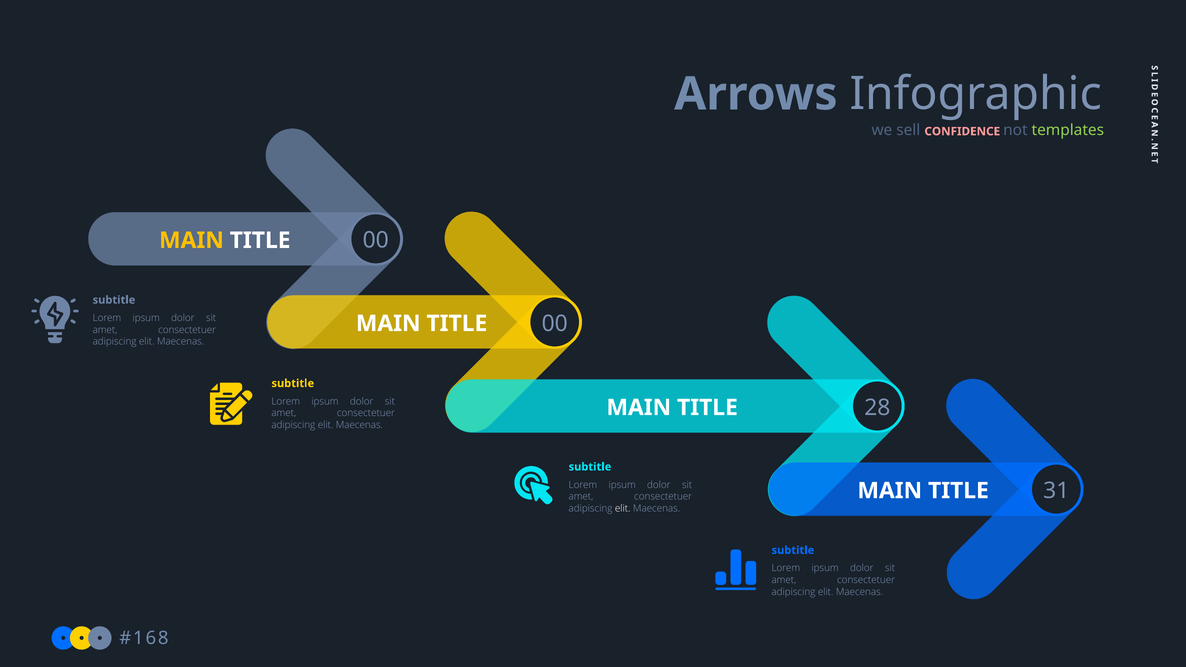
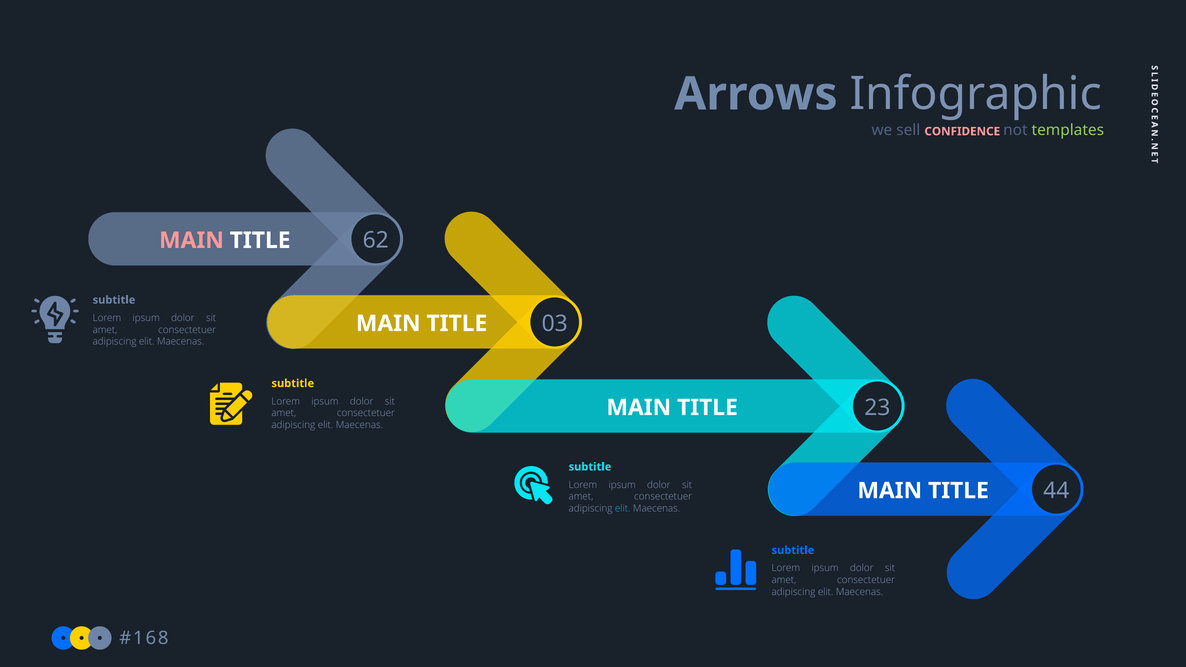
MAIN colour: yellow -> pink (191, 240)
00: 00 -> 62 (376, 240)
00: 00 -> 03 (555, 324)
28: 28 -> 23 (877, 408)
31: 31 -> 44 (1056, 491)
elit colour: white -> light blue (623, 509)
